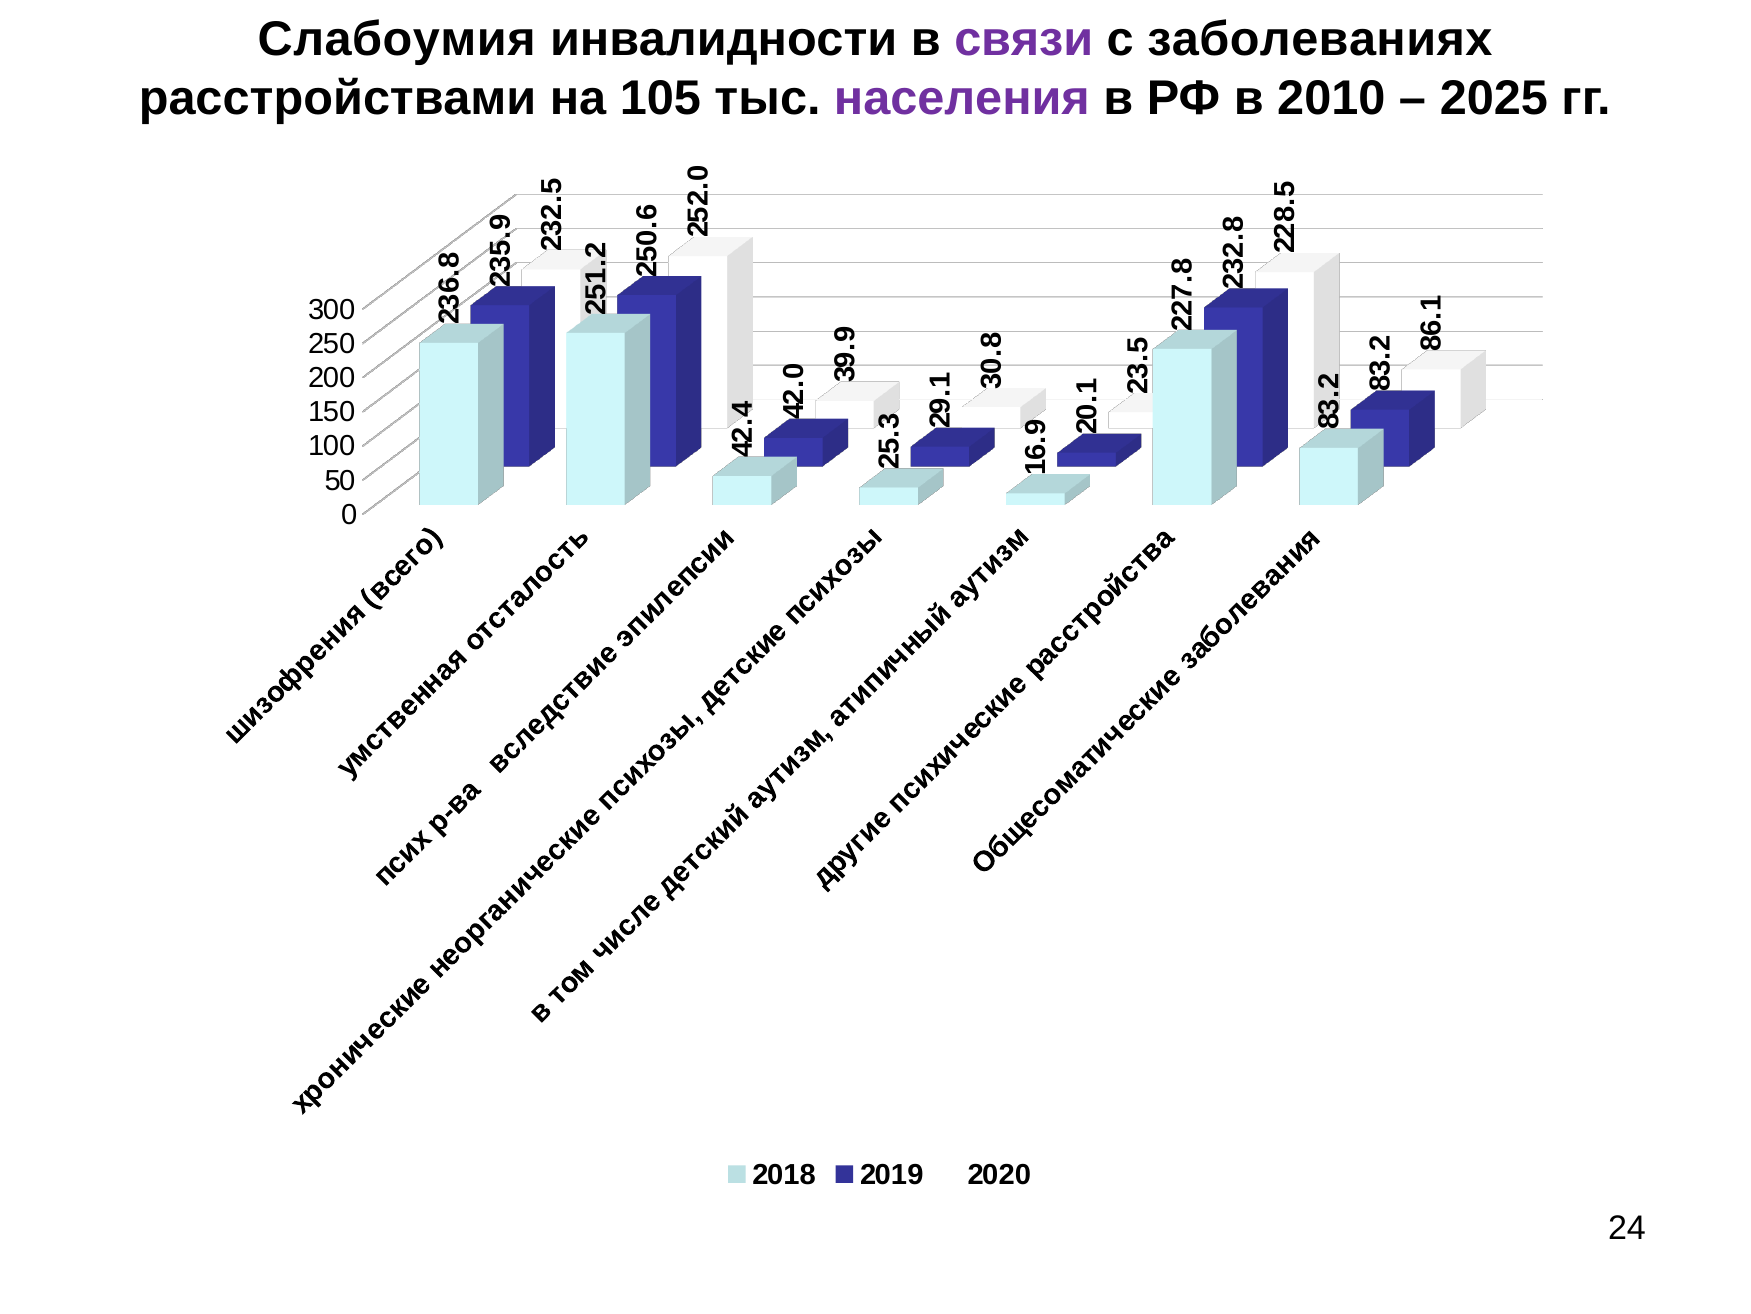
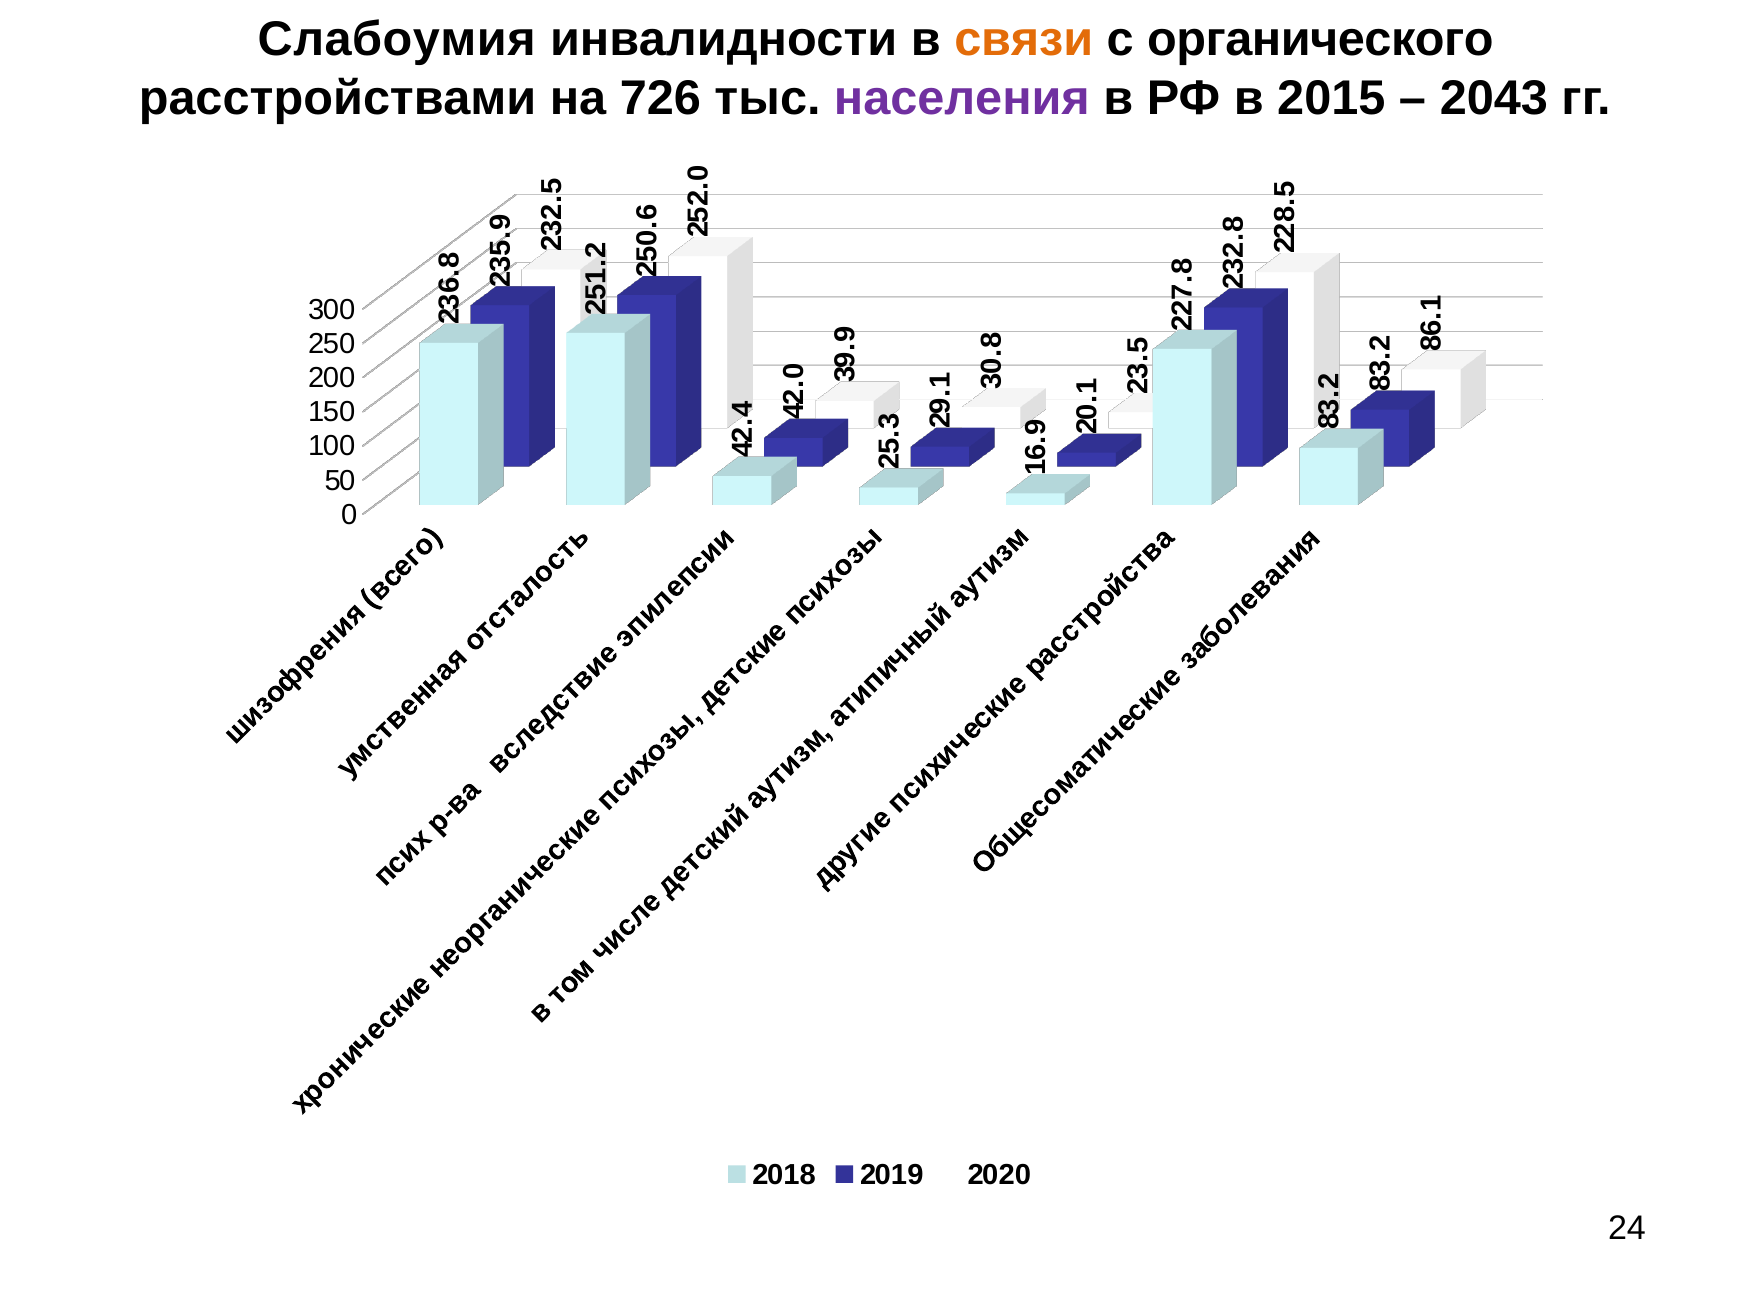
связи colour: purple -> orange (1024, 40)
заболеваниях: заболеваниях -> органического (1320, 40)
105: 105 -> 726 (660, 98)
2010: 2010 -> 2015 (1331, 98)
2025: 2025 -> 2043 (1494, 98)
